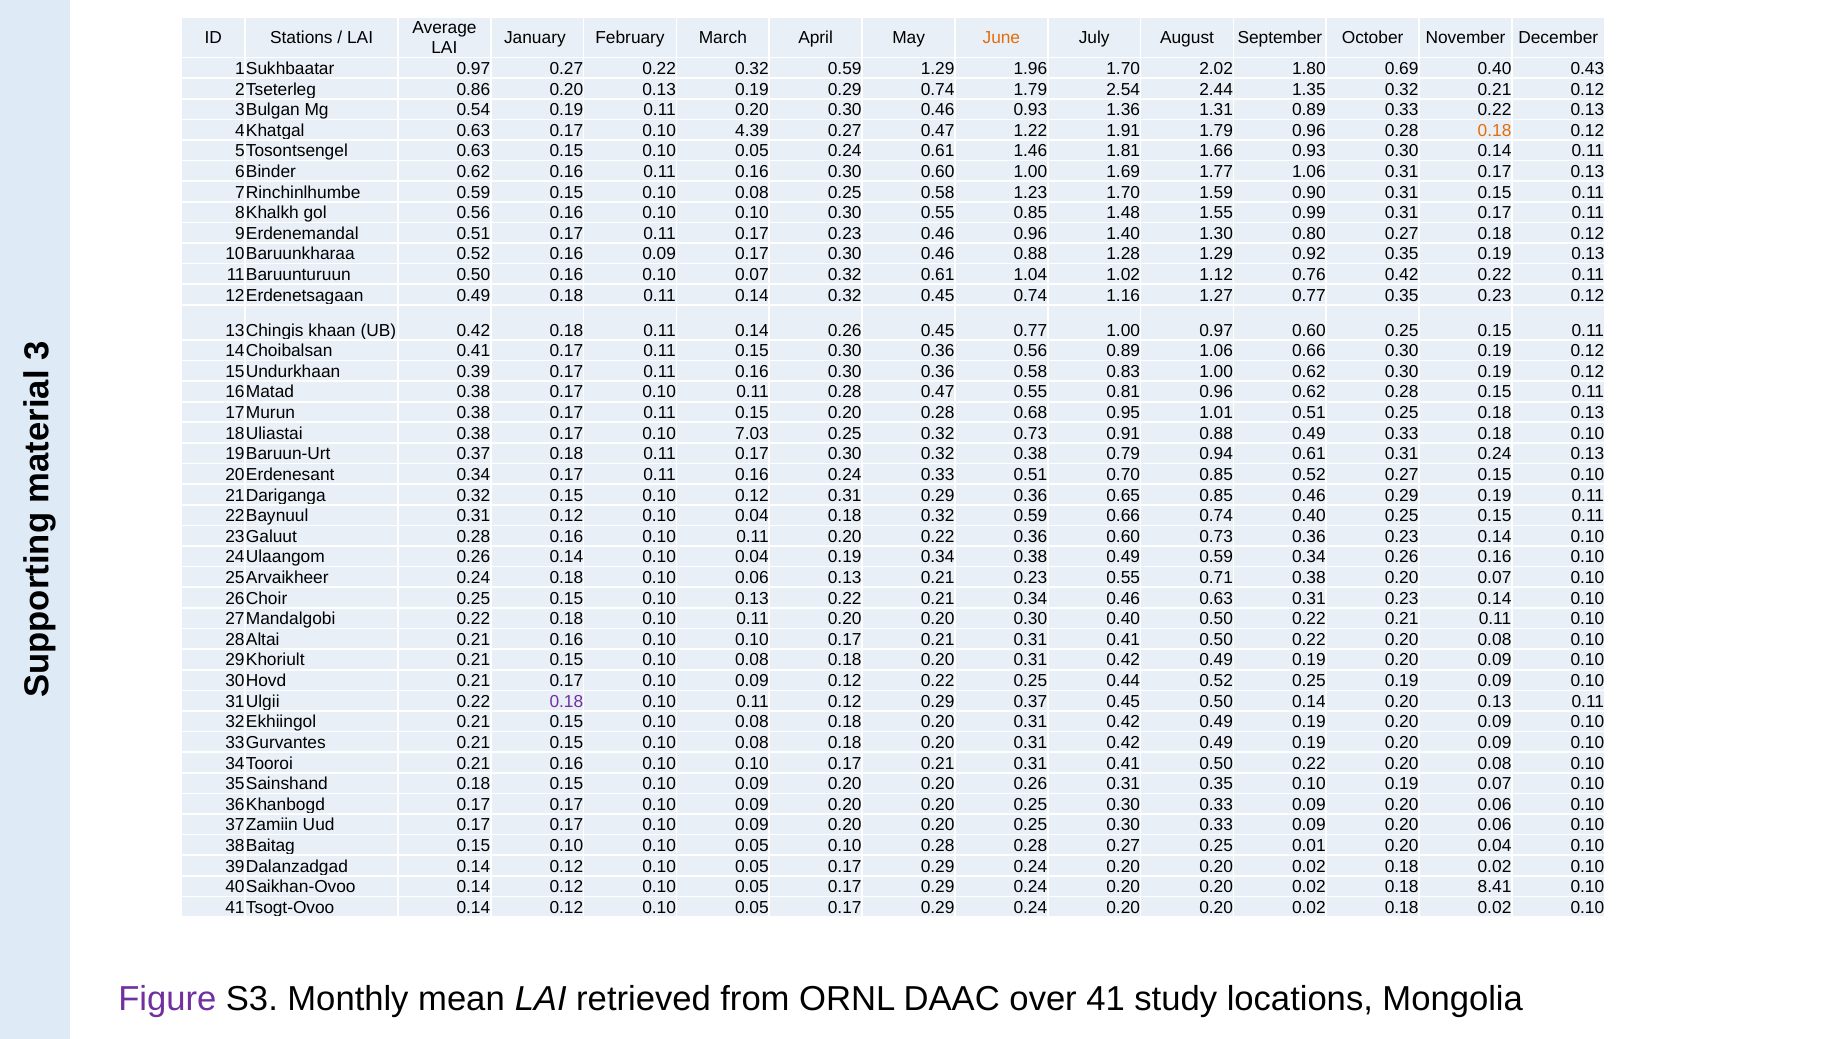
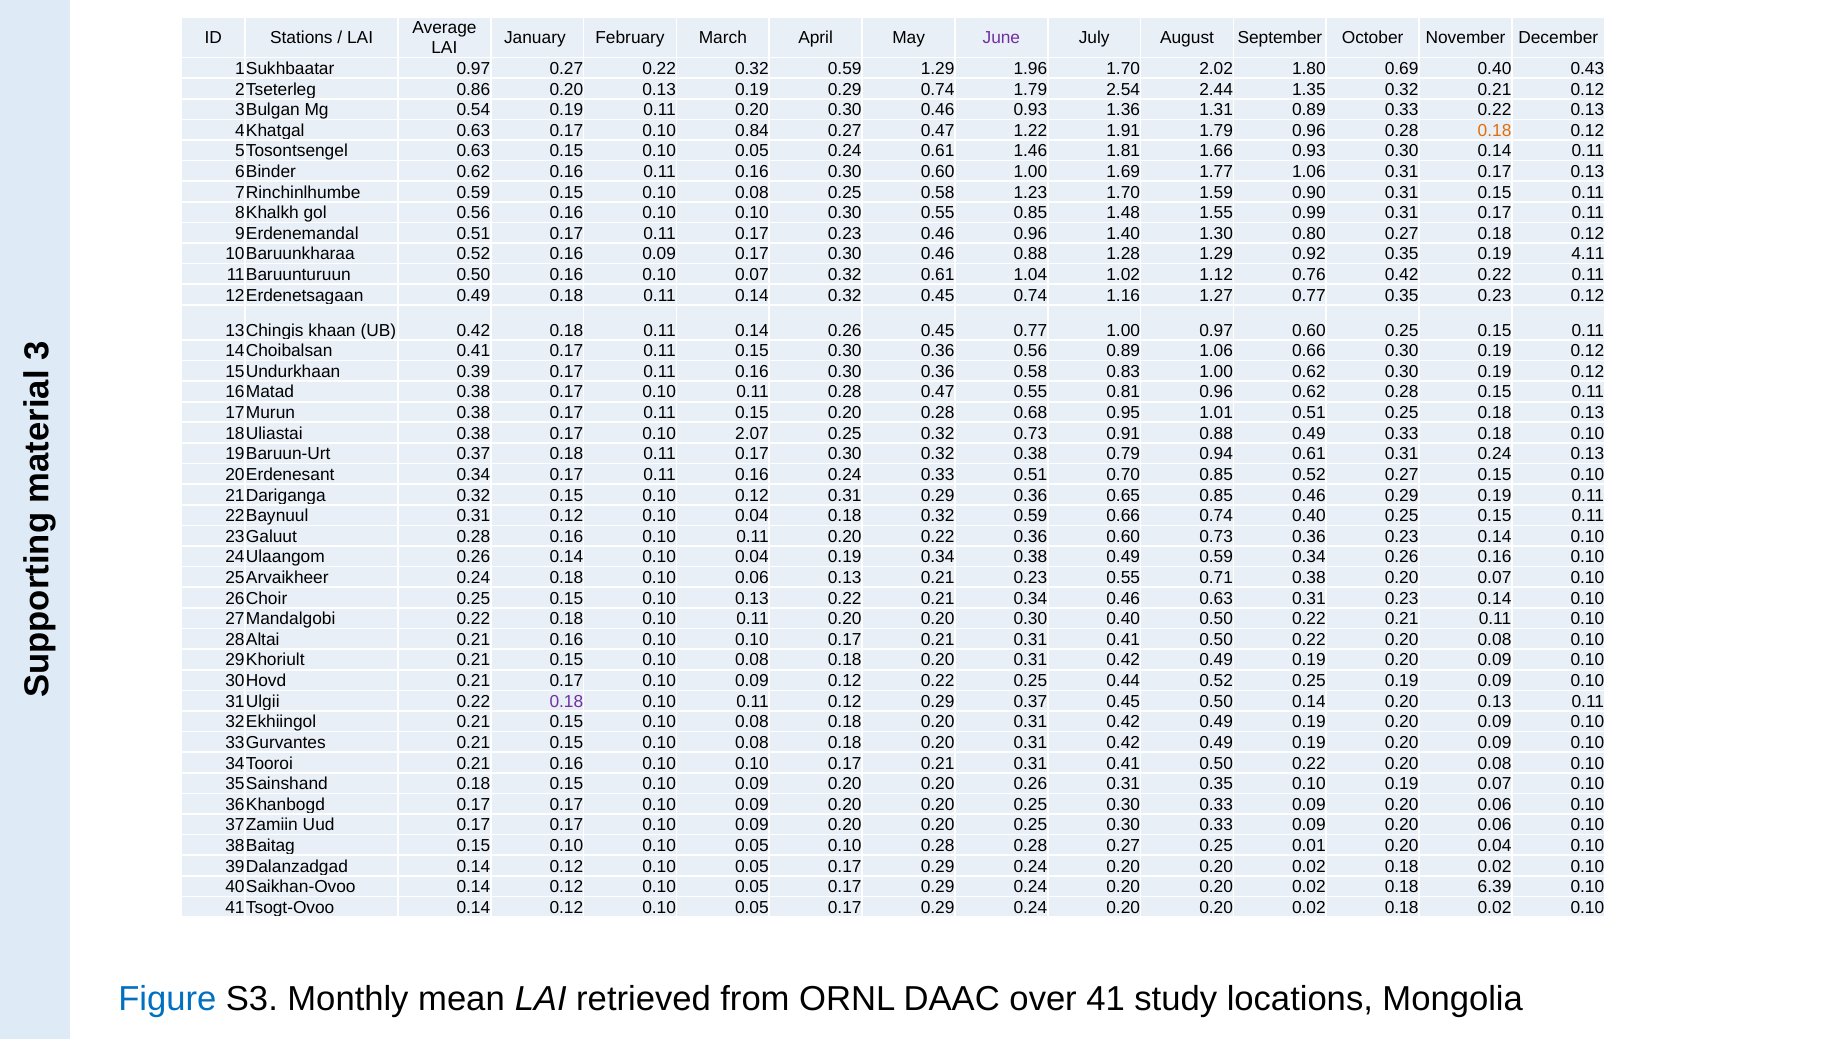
June colour: orange -> purple (1001, 38)
4.39: 4.39 -> 0.84 (752, 131)
0.19 0.13: 0.13 -> 4.11 (1588, 254)
7.03: 7.03 -> 2.07 (752, 433)
8.41: 8.41 -> 6.39 (1495, 887)
Figure colour: purple -> blue (167, 999)
